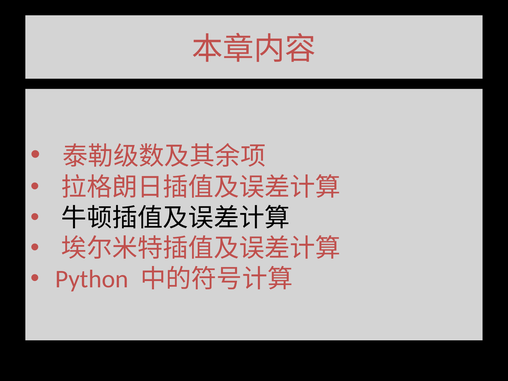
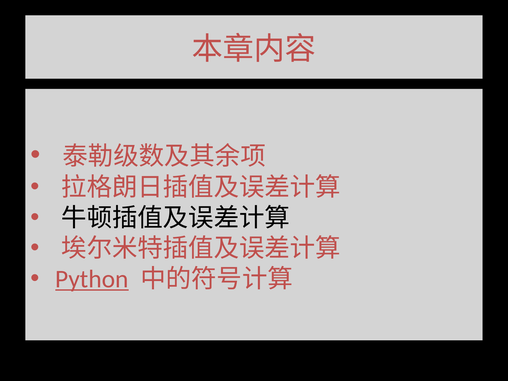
Python underline: none -> present (92, 279)
